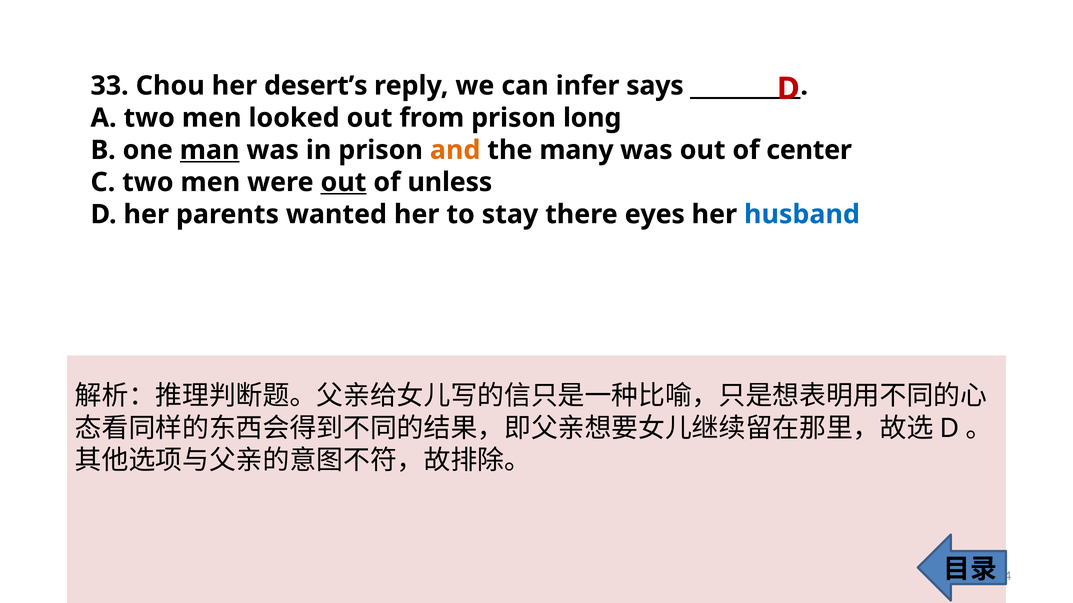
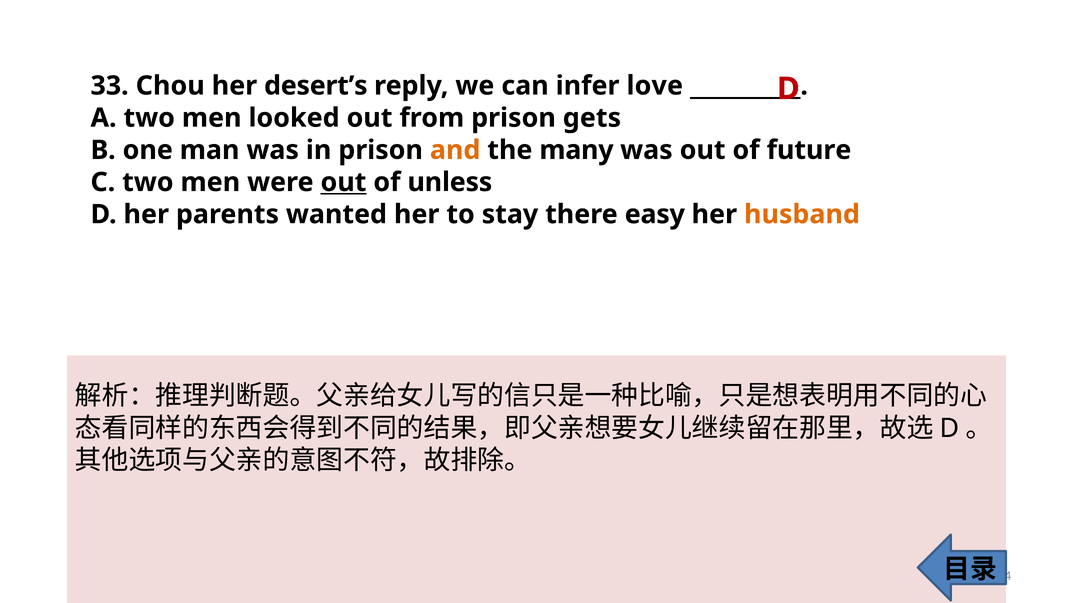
says: says -> love (655, 86)
long: long -> gets (592, 118)
man underline: present -> none (210, 150)
center: center -> future (809, 150)
eyes: eyes -> easy (655, 215)
husband colour: blue -> orange (802, 215)
